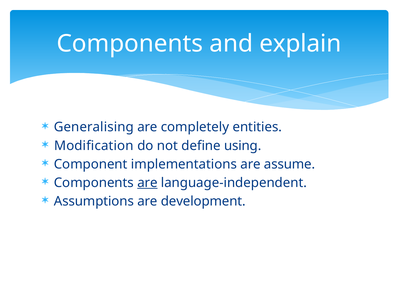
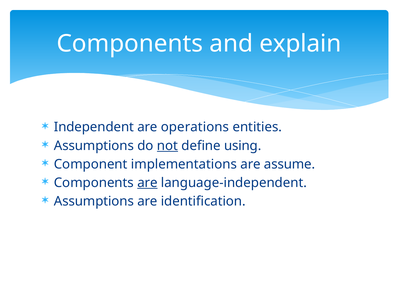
Generalising: Generalising -> Independent (94, 127)
completely: completely -> operations (195, 127)
Modification: Modification -> Assumptions (94, 146)
not underline: none -> present (167, 146)
development: development -> identification (203, 202)
